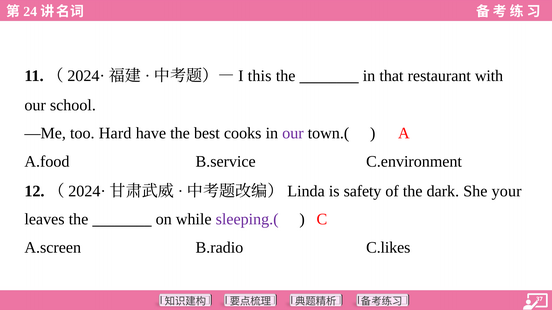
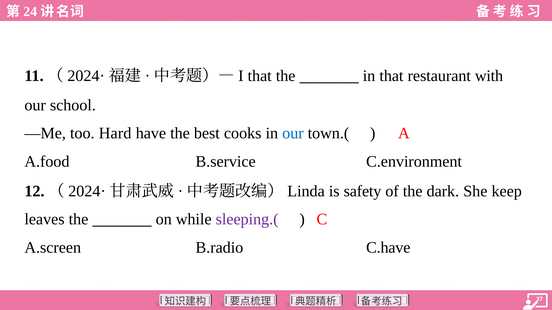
this: this -> that (260, 76)
our colour: purple -> blue (293, 134)
your: your -> keep (507, 191)
C.likes: C.likes -> C.have (388, 248)
